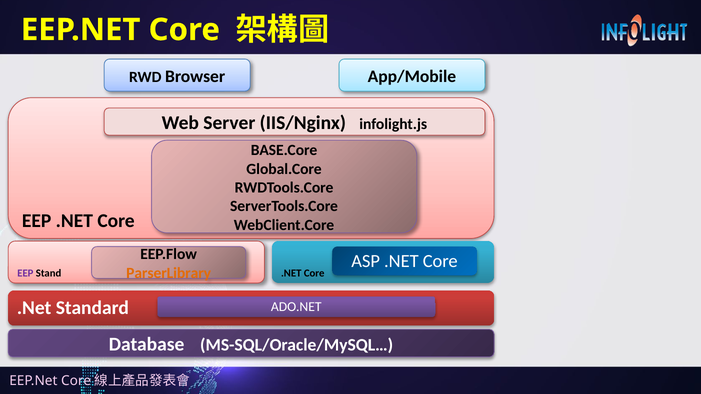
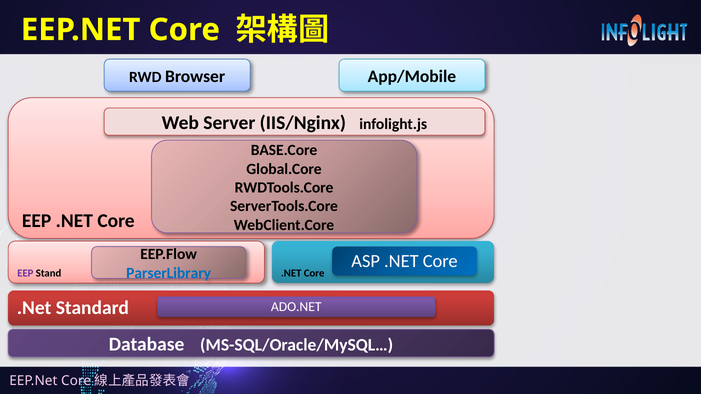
ParserLibrary colour: orange -> blue (169, 273)
